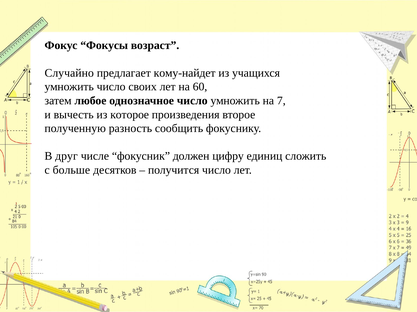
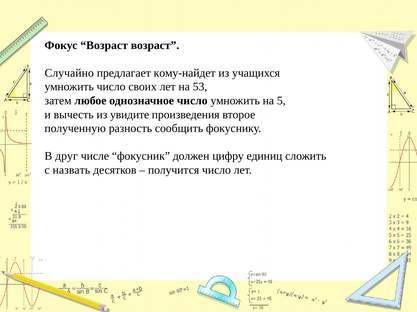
Фокус Фокусы: Фокусы -> Возраст (104, 45)
60: 60 -> 53 (200, 87)
7: 7 -> 5 (281, 101)
которое: которое -> увидите (130, 115)
больше: больше -> назвать (71, 170)
